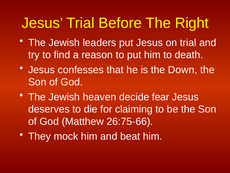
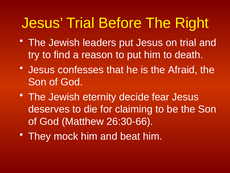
Down: Down -> Afraid (183, 70)
heaven: heaven -> eternity (99, 97)
26:75-66: 26:75-66 -> 26:30-66 (130, 121)
